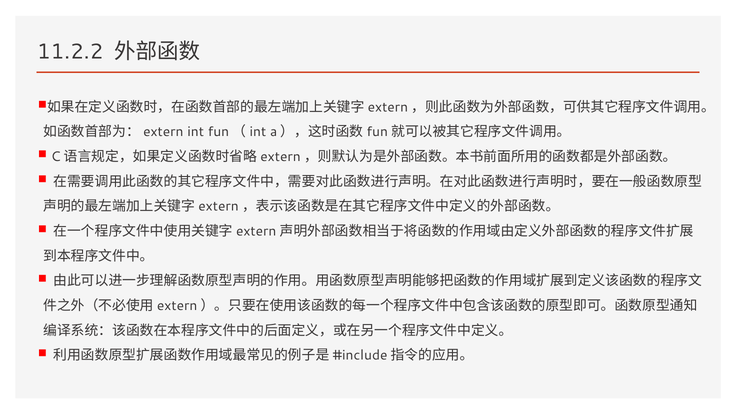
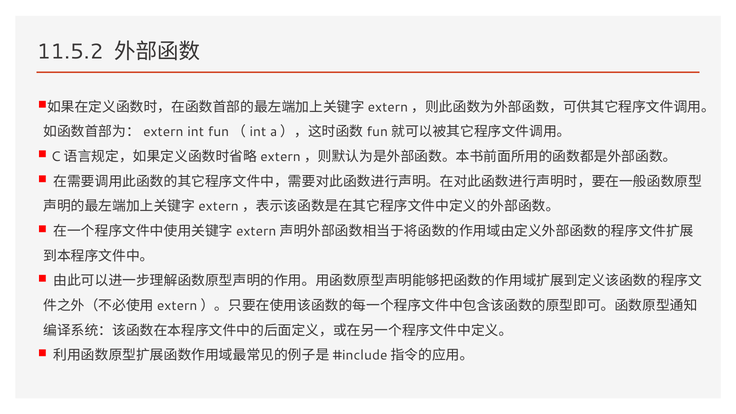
11.2.2: 11.2.2 -> 11.5.2 (70, 52)
